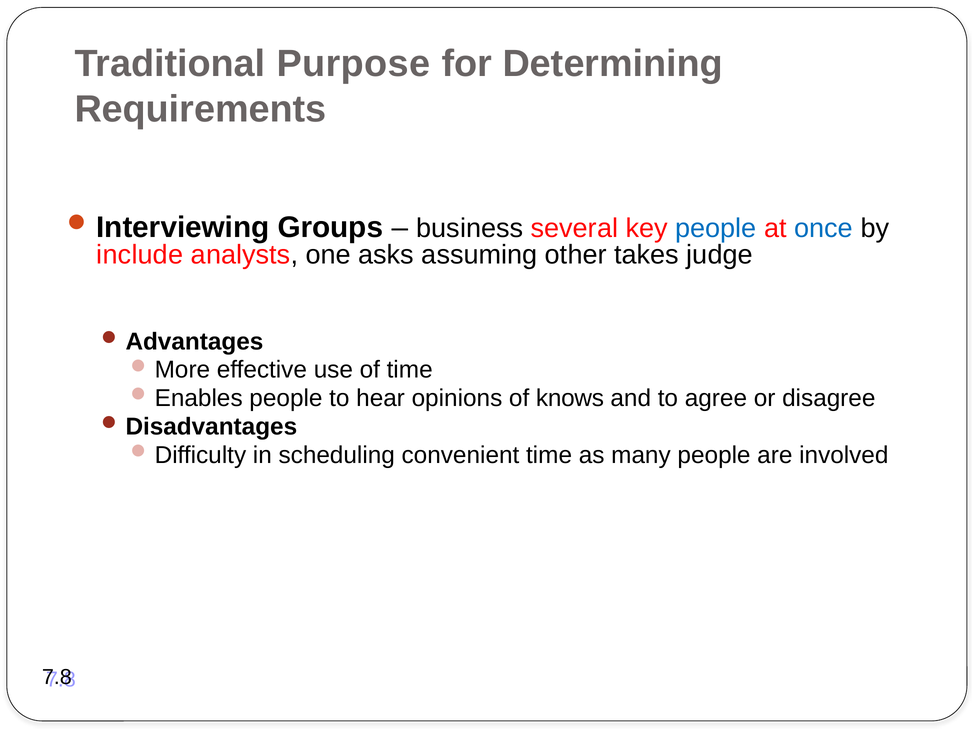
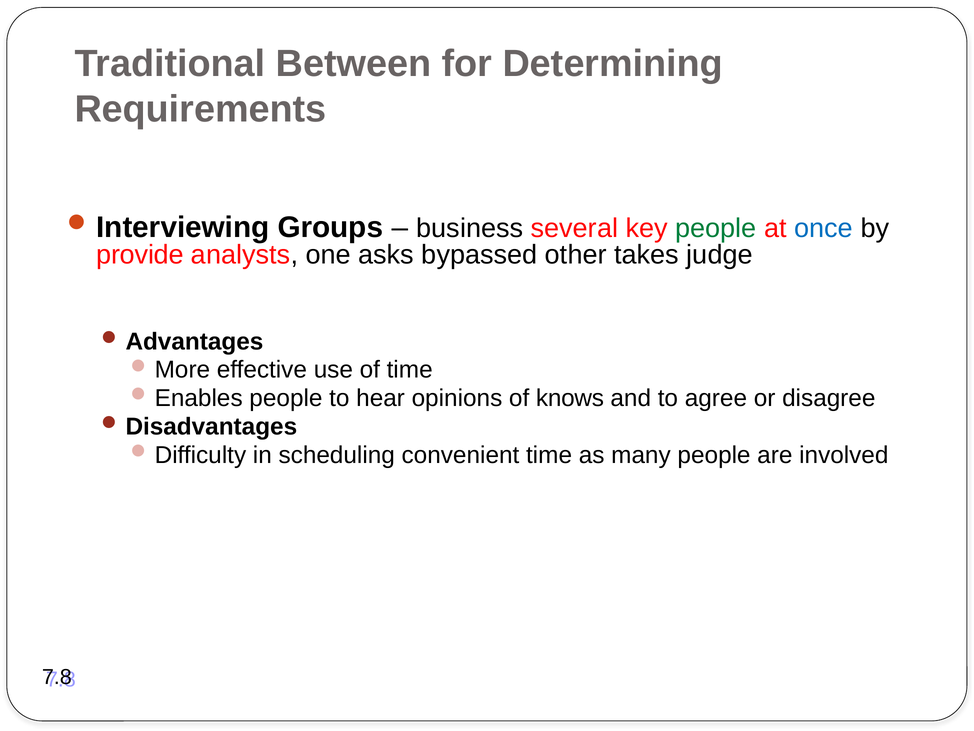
Purpose: Purpose -> Between (354, 63)
people colour: blue -> green (716, 228)
include: include -> provide (140, 255)
assuming: assuming -> bypassed (479, 255)
